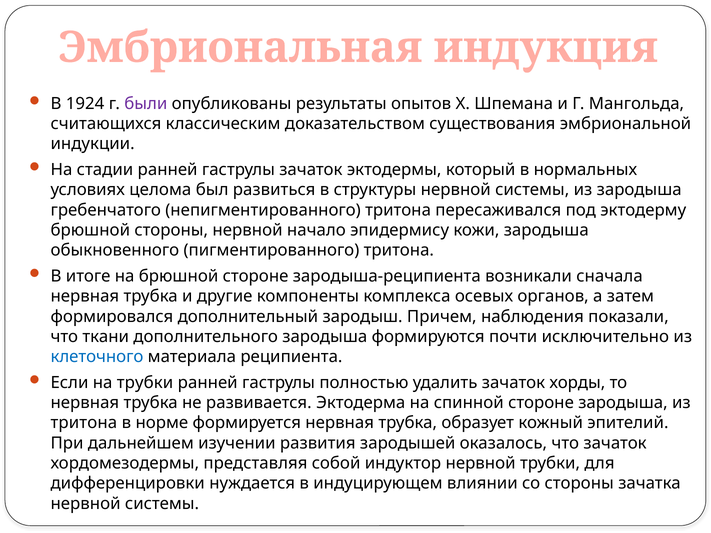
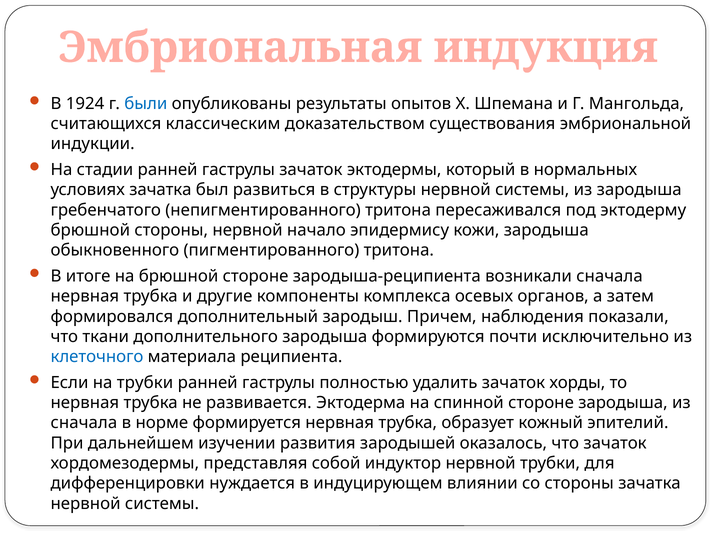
были colour: purple -> blue (146, 104)
условиях целома: целома -> зачатка (160, 190)
тритона: тритона -> сначала (84, 423)
